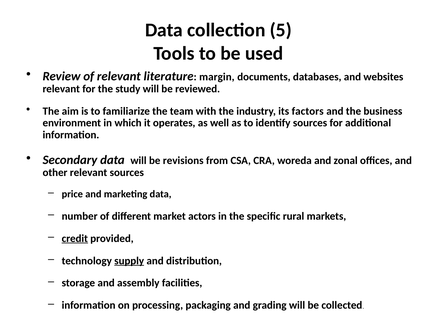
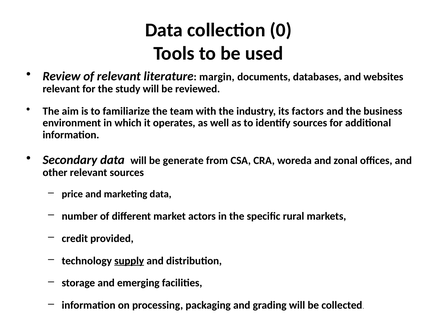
5: 5 -> 0 (281, 30)
revisions: revisions -> generate (183, 161)
credit underline: present -> none (75, 238)
assembly: assembly -> emerging (138, 283)
